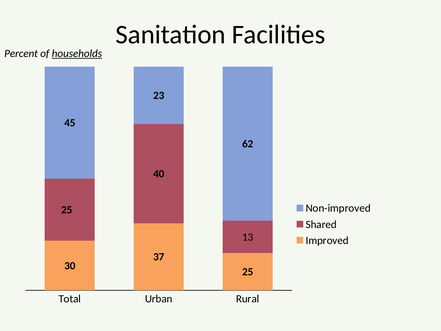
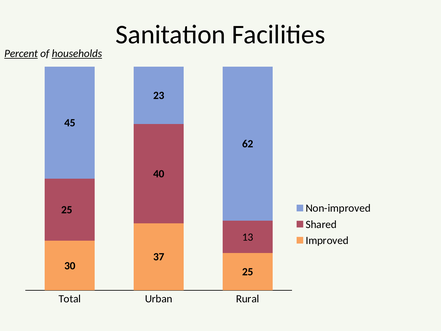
Percent underline: none -> present (21, 54)
